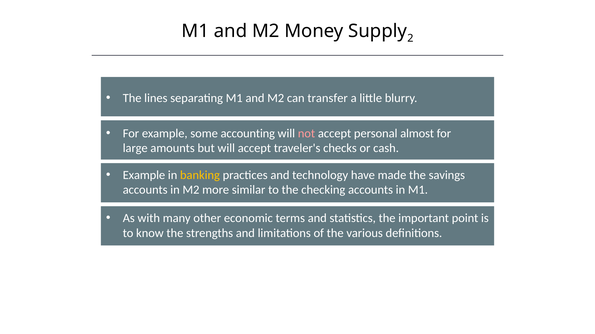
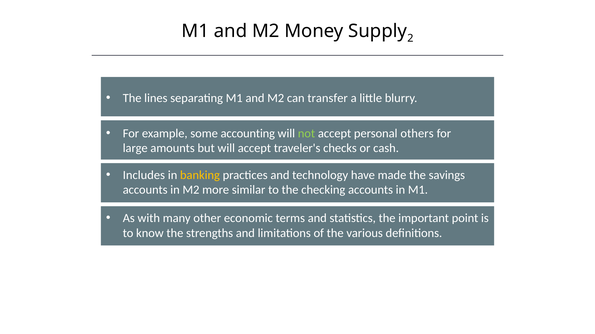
not colour: pink -> light green (306, 134)
almost: almost -> others (417, 134)
Example: Example -> Includes (144, 175)
